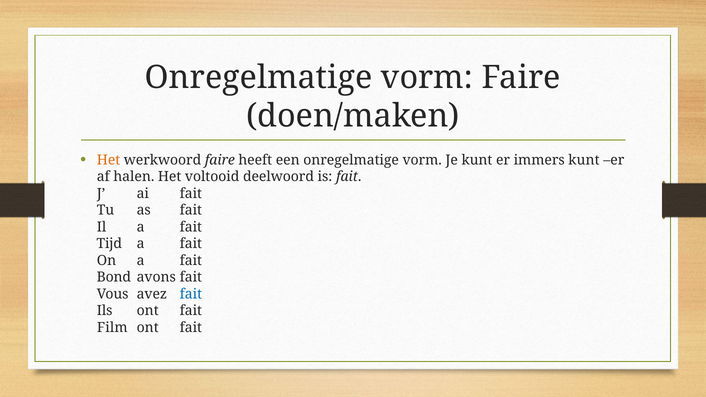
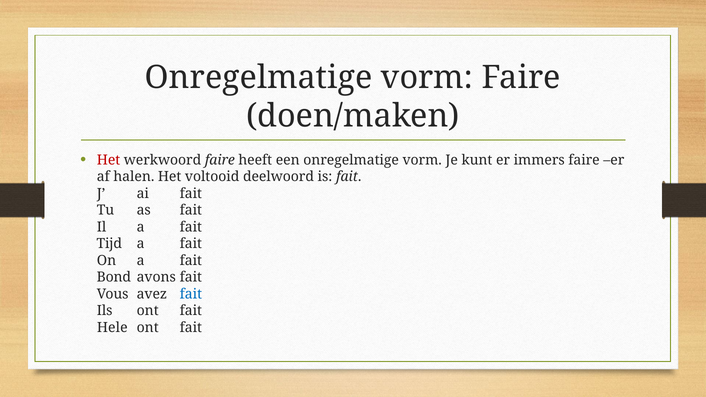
Het colour: orange -> red (109, 160)
immers kunt: kunt -> faire (584, 160)
Film: Film -> Hele (112, 328)
